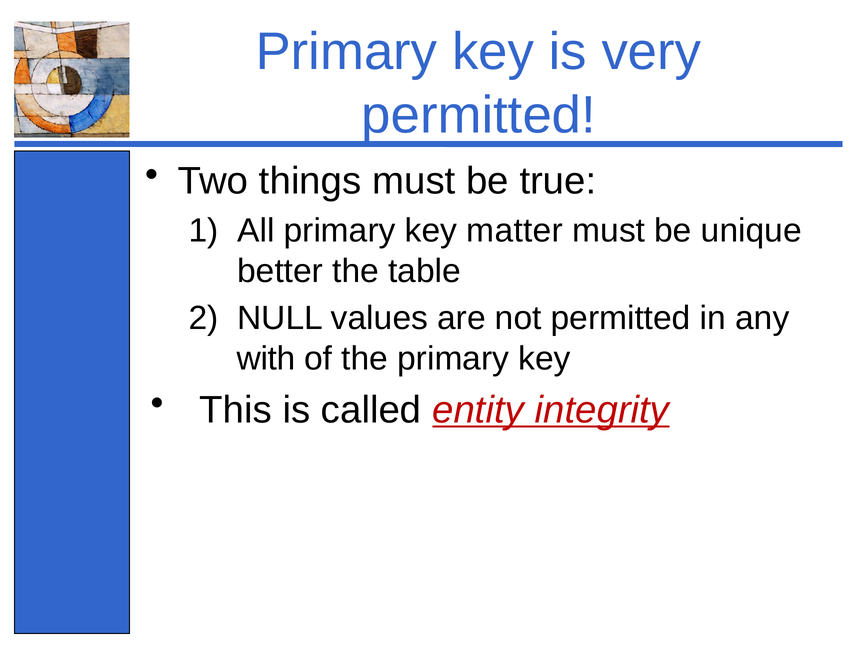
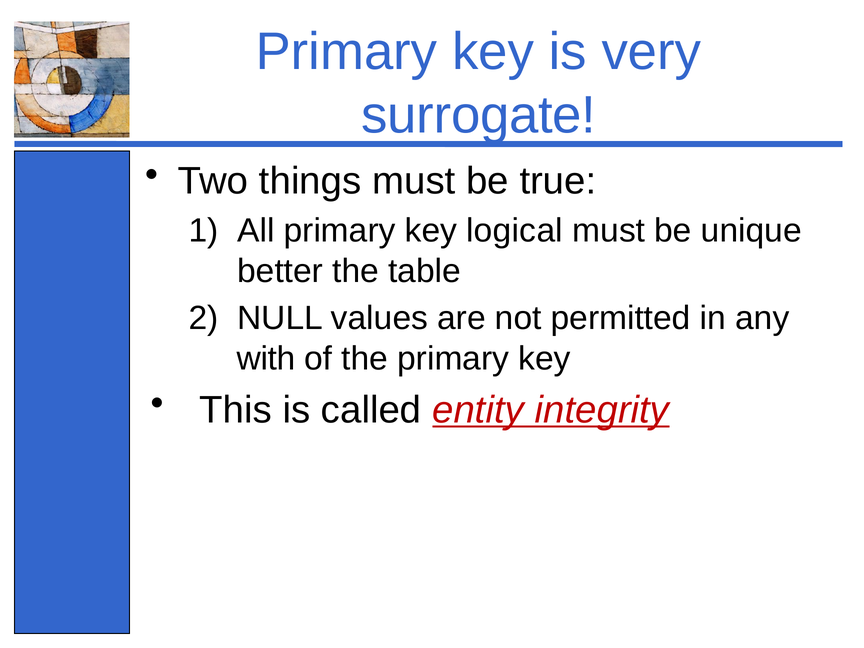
permitted: permitted -> surrogate (479, 115)
matter: matter -> logical (515, 231)
